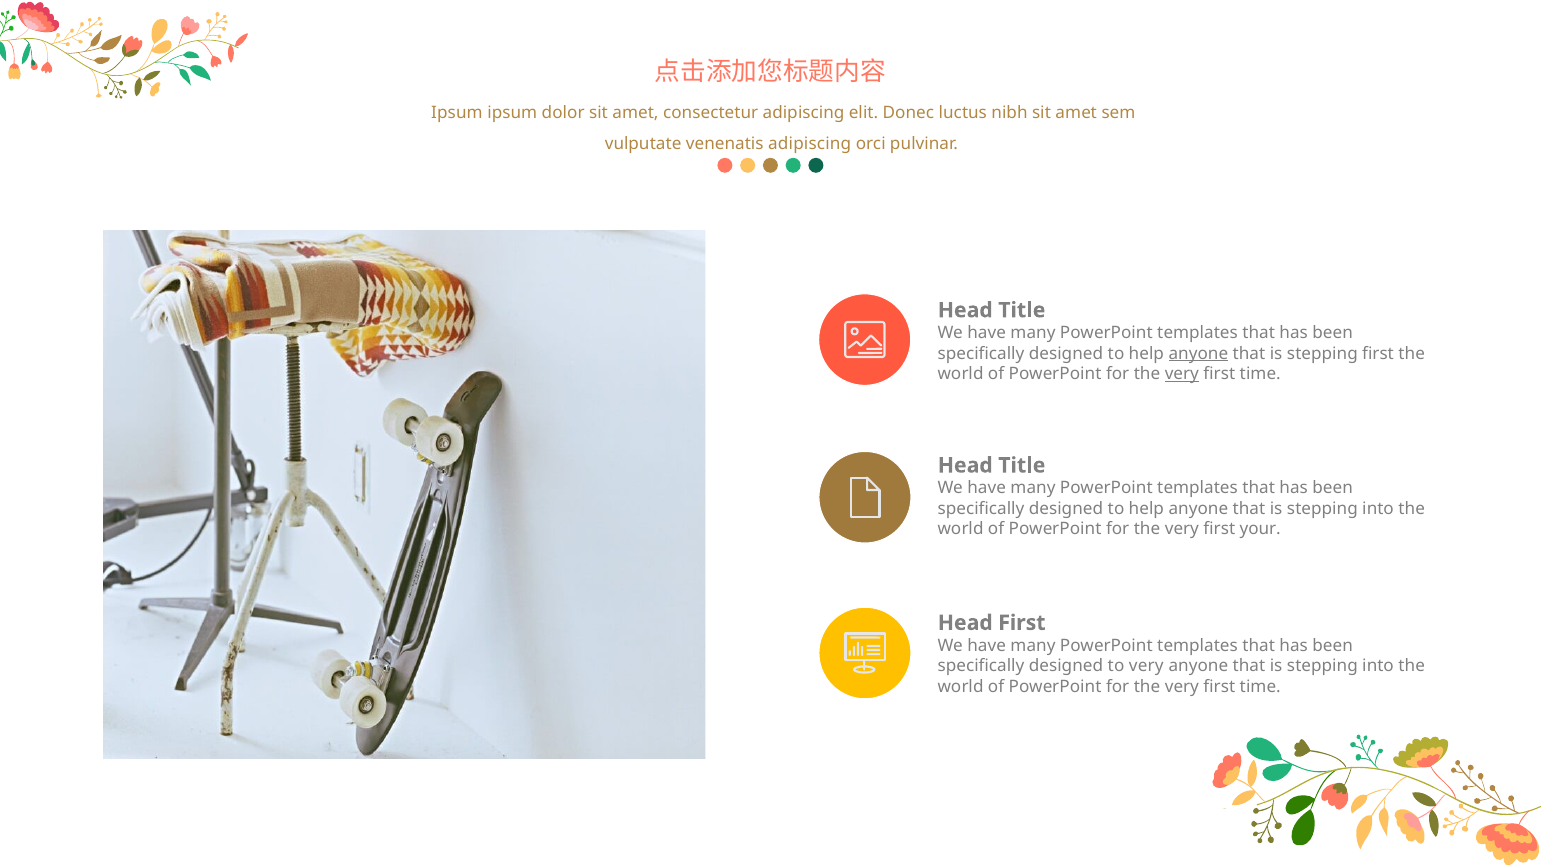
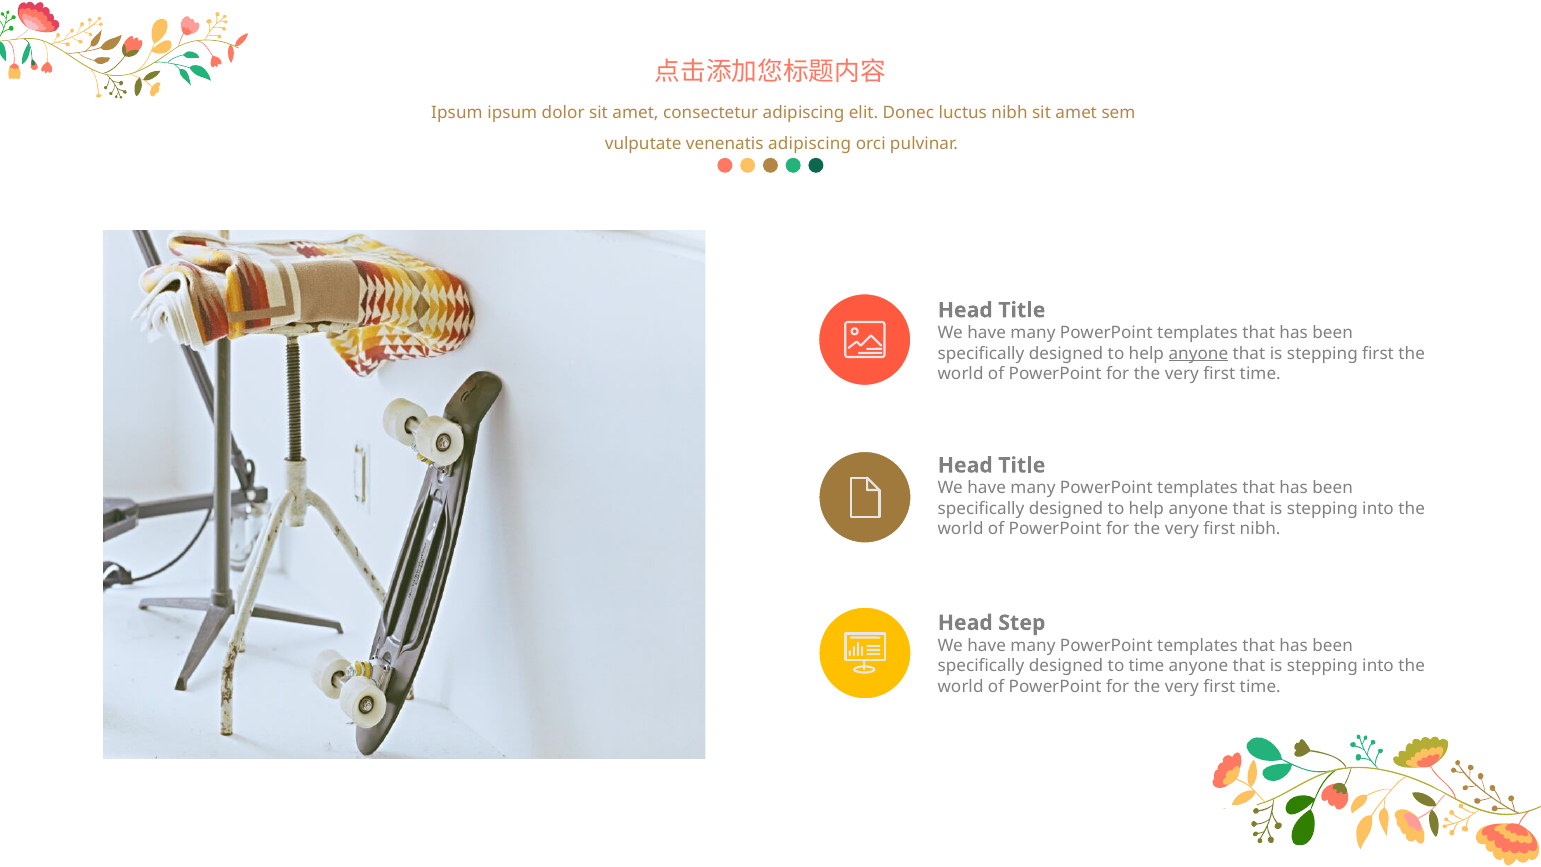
very underline: present -> none (1182, 374)
first your: your -> nibh (1260, 529)
Head First: First -> Step (1022, 623)
to very: very -> time (1146, 666)
